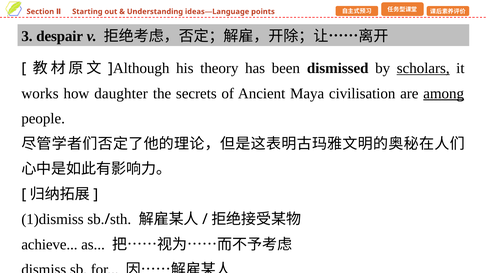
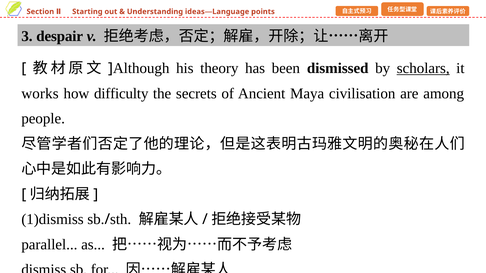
daughter: daughter -> difficulty (121, 94)
among underline: present -> none (444, 94)
achieve: achieve -> parallel (49, 245)
